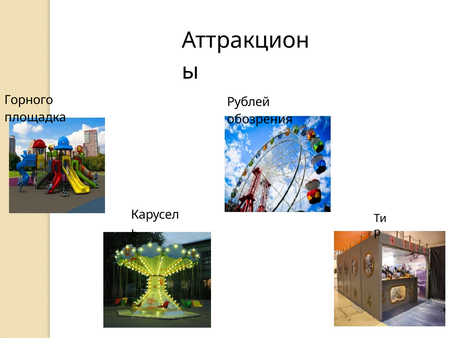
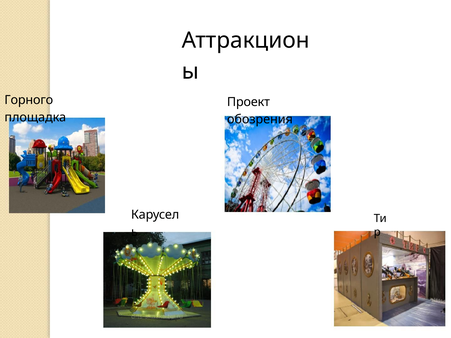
Рублей: Рублей -> Проект (248, 102)
